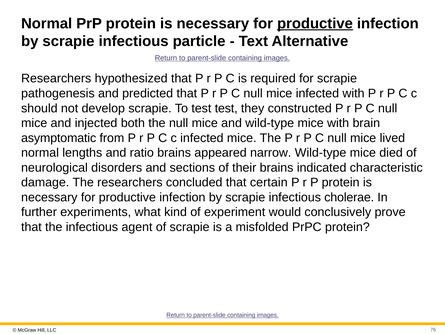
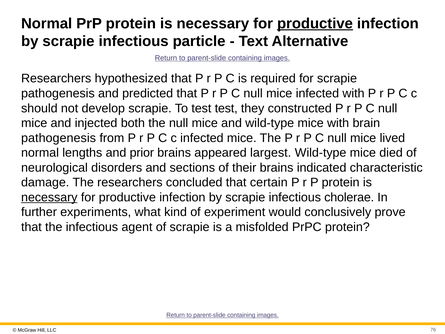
asymptomatic: asymptomatic -> pathogenesis (59, 138)
ratio: ratio -> prior (142, 153)
narrow: narrow -> largest (271, 153)
necessary underline: none -> present (49, 197)
